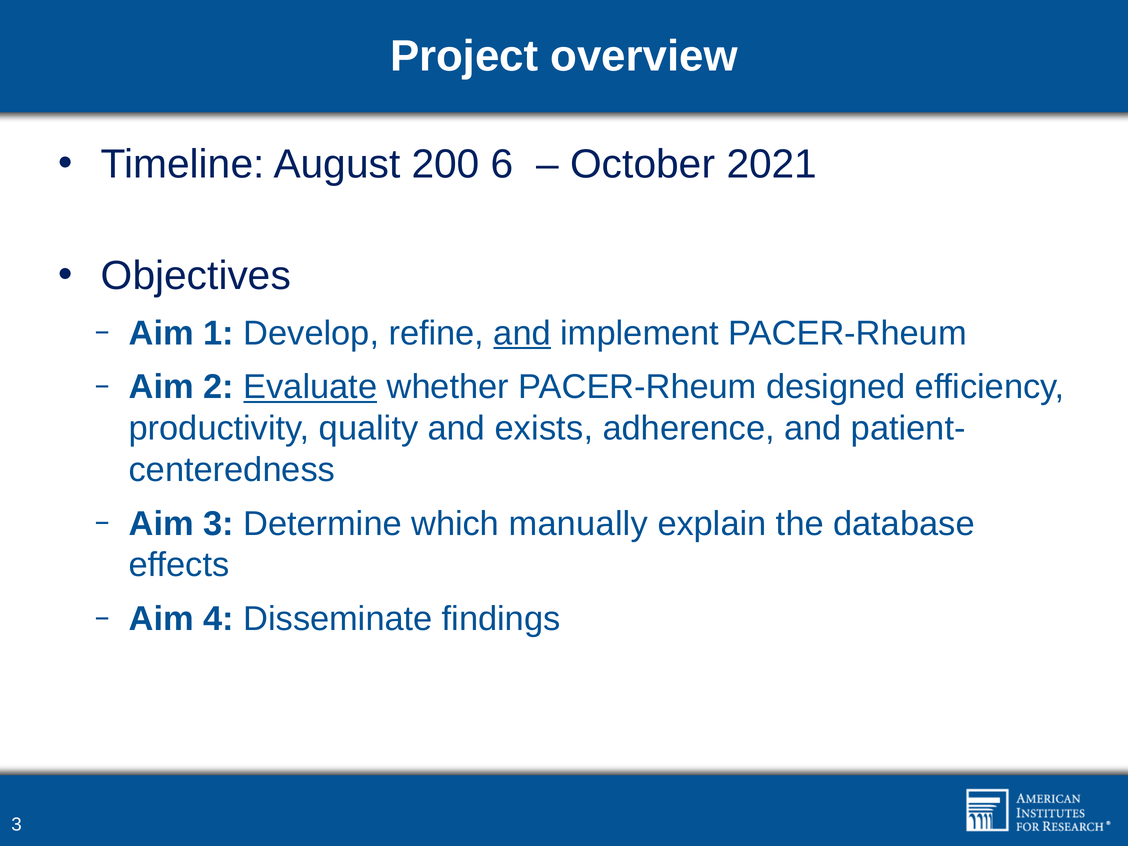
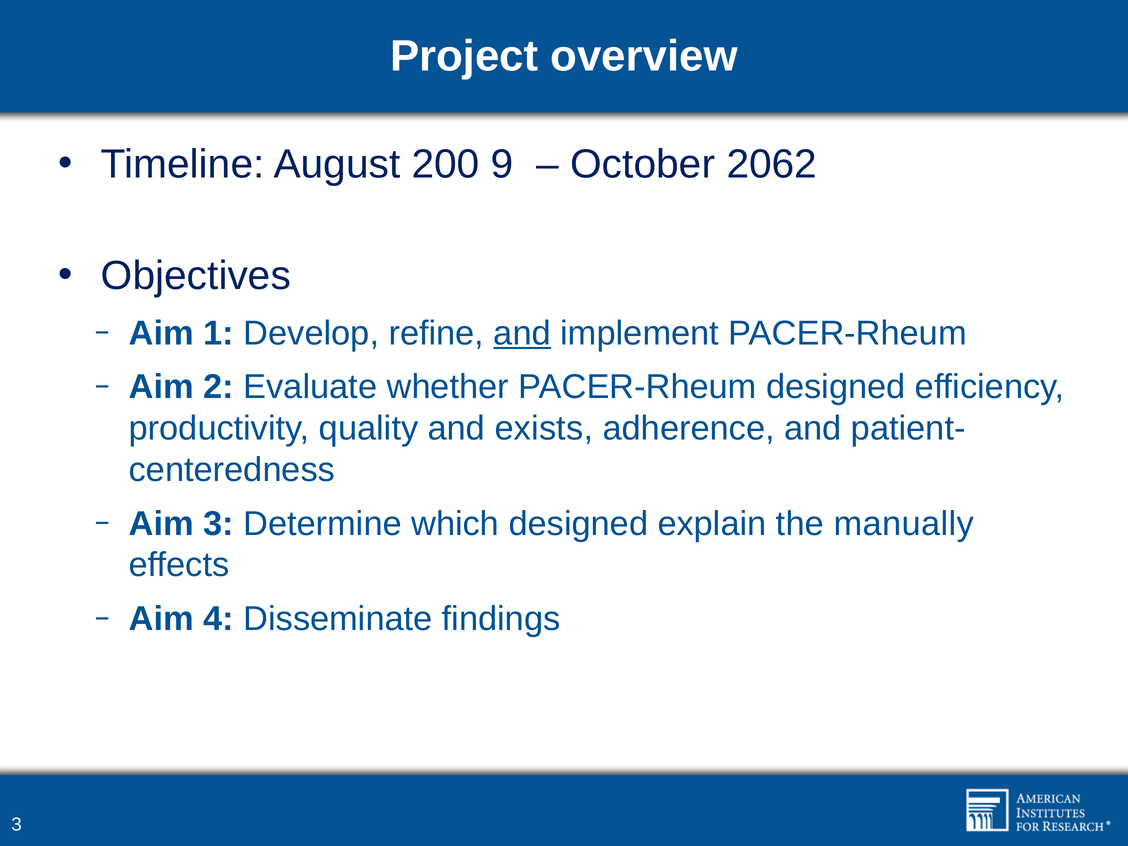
6: 6 -> 9 (502, 165)
2021: 2021 -> 2062 (772, 165)
Evaluate underline: present -> none (310, 387)
which manually: manually -> designed (578, 524)
database: database -> manually (904, 524)
